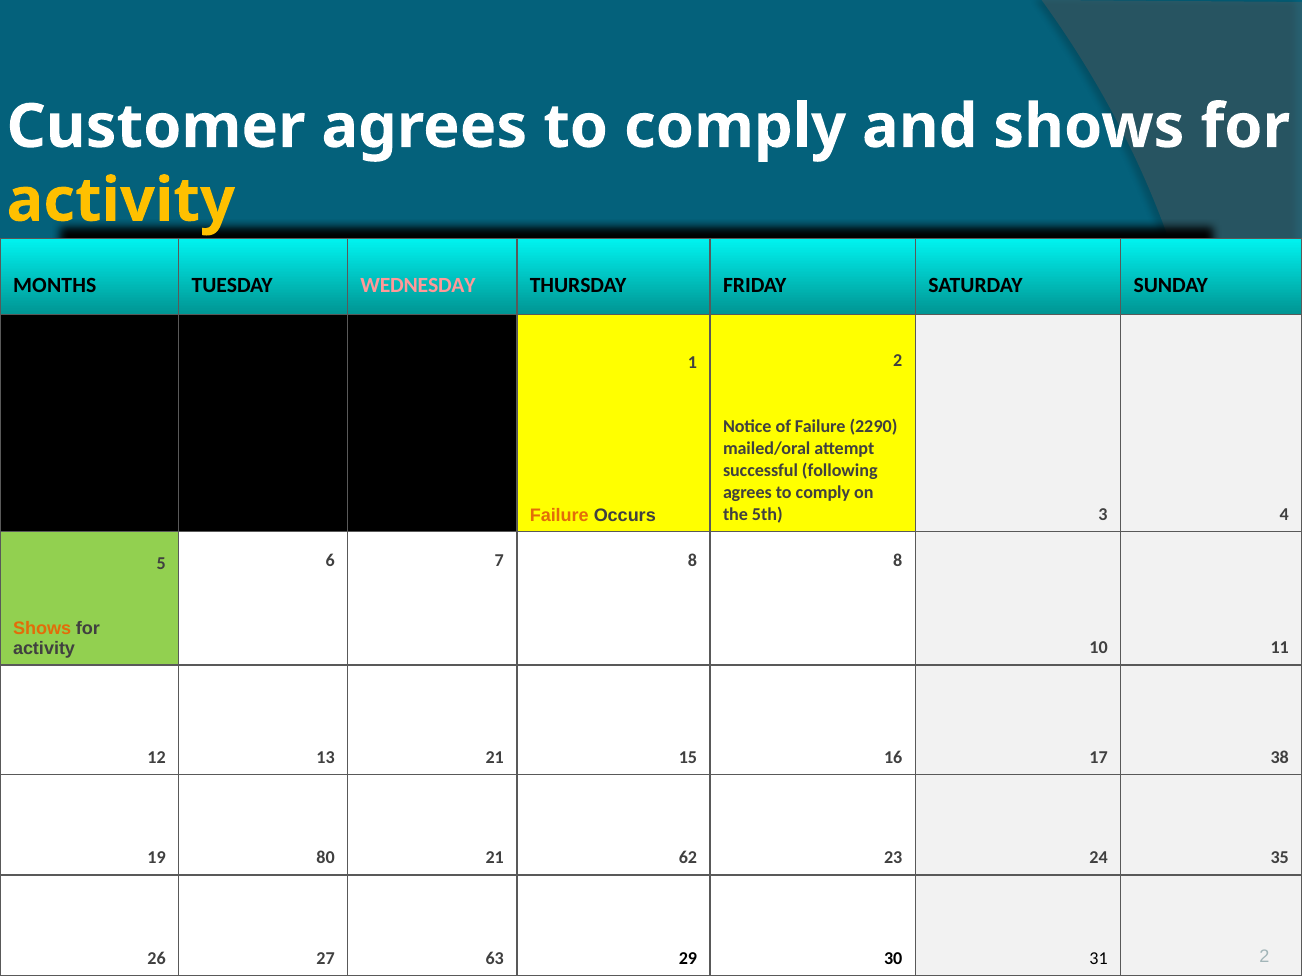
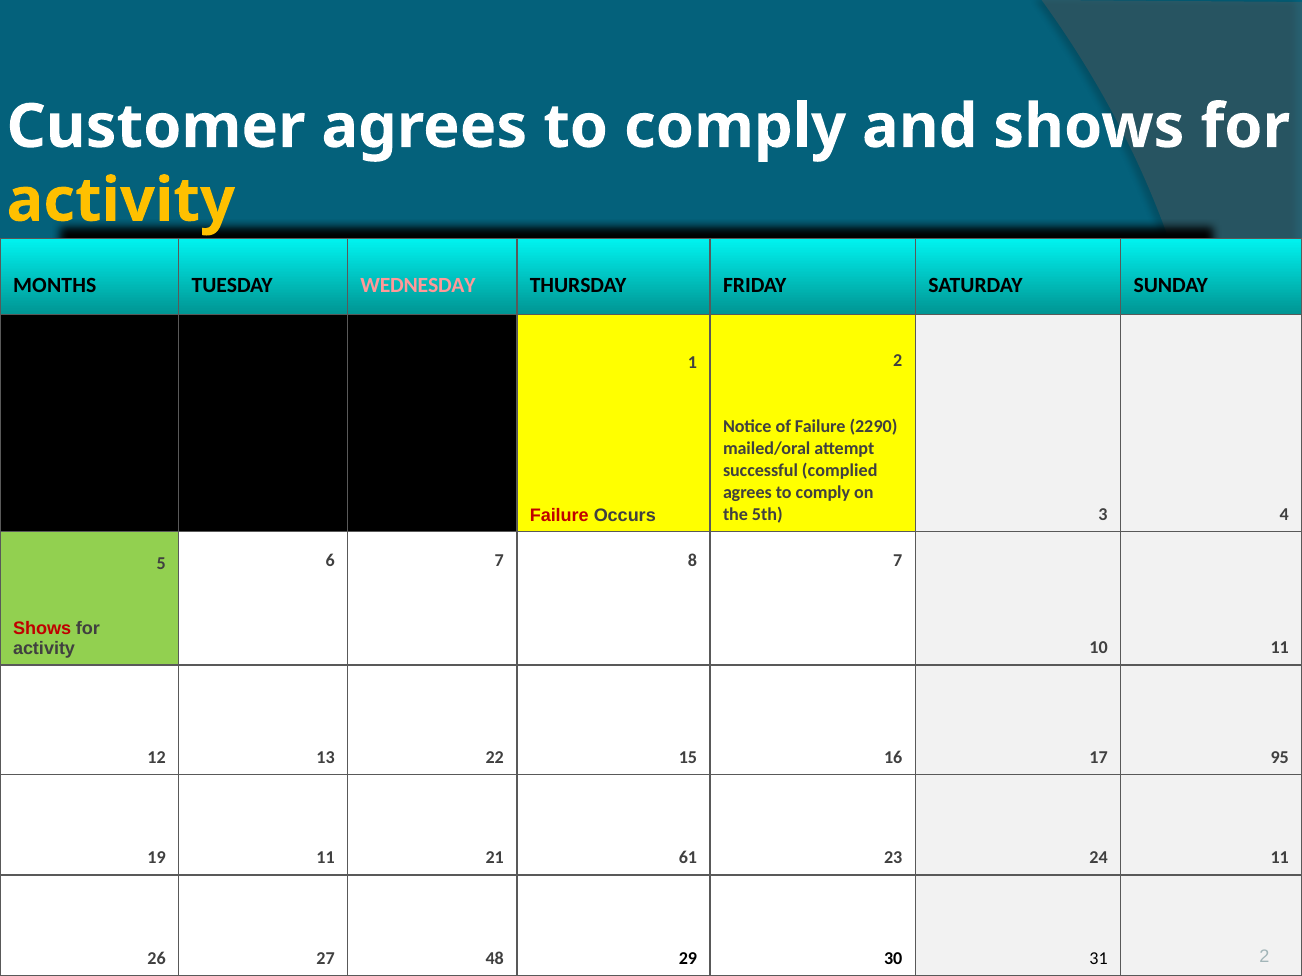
following: following -> complied (840, 471)
Failure colour: orange -> red (559, 516)
8 8: 8 -> 7 (898, 560)
Shows colour: orange -> red (42, 629)
13 21: 21 -> 22 (495, 758)
38: 38 -> 95 (1280, 758)
19 80: 80 -> 11 (326, 858)
62: 62 -> 61 (688, 858)
24 35: 35 -> 11 (1280, 858)
63: 63 -> 48 (495, 959)
